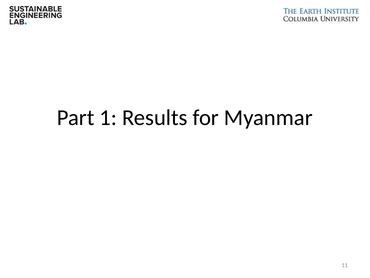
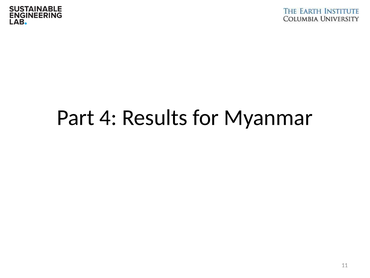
1: 1 -> 4 (108, 118)
